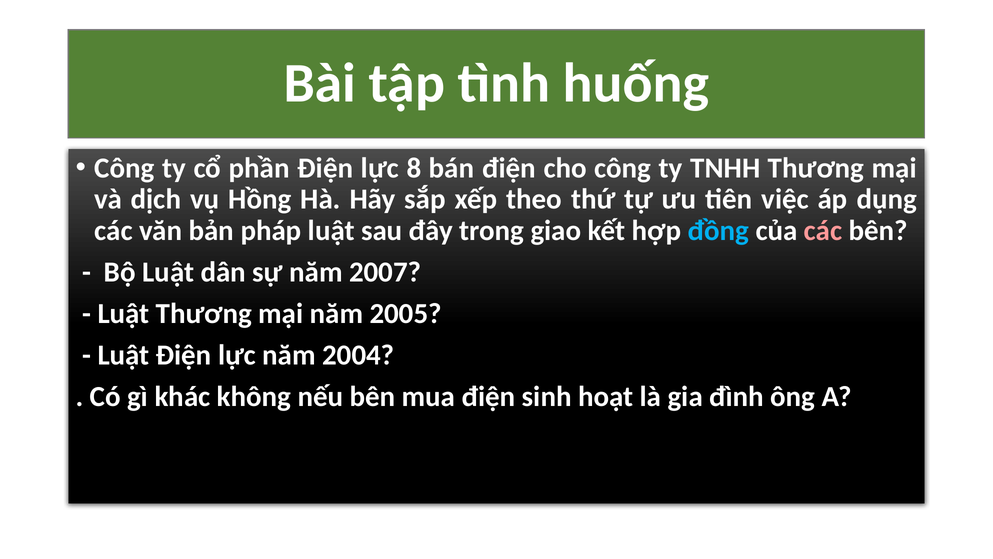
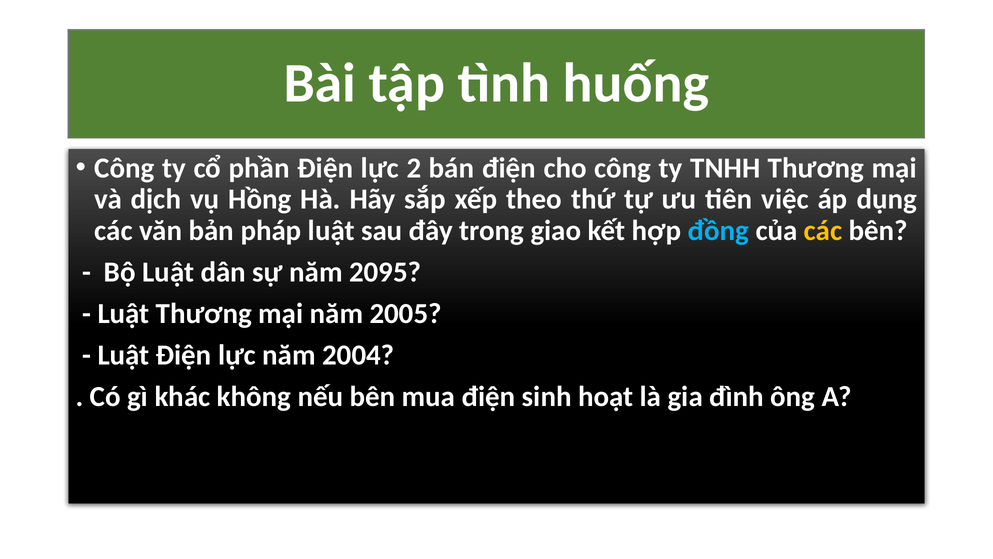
8: 8 -> 2 (414, 168)
các colour: pink -> yellow (823, 230)
2007: 2007 -> 2095 (385, 272)
